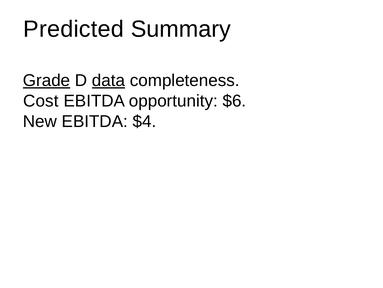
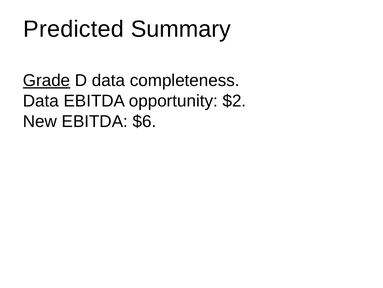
data underline: present -> none (109, 80)
Cost: Cost -> Data (41, 101)
$6: $6 -> $2 (234, 101)
$4: $4 -> $6 (144, 121)
